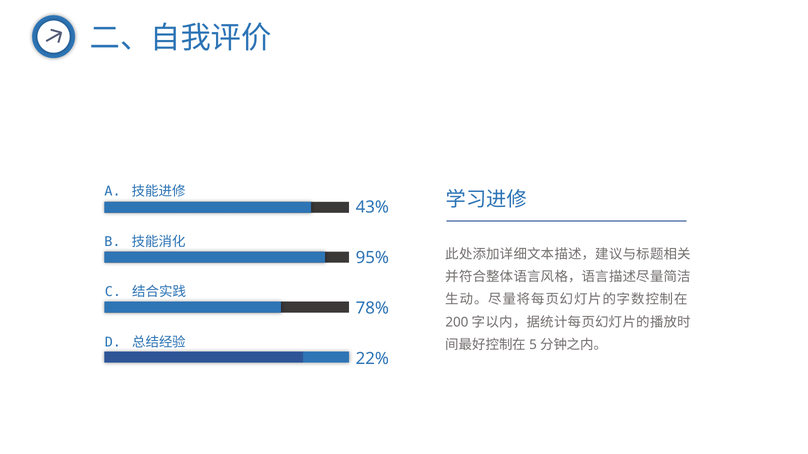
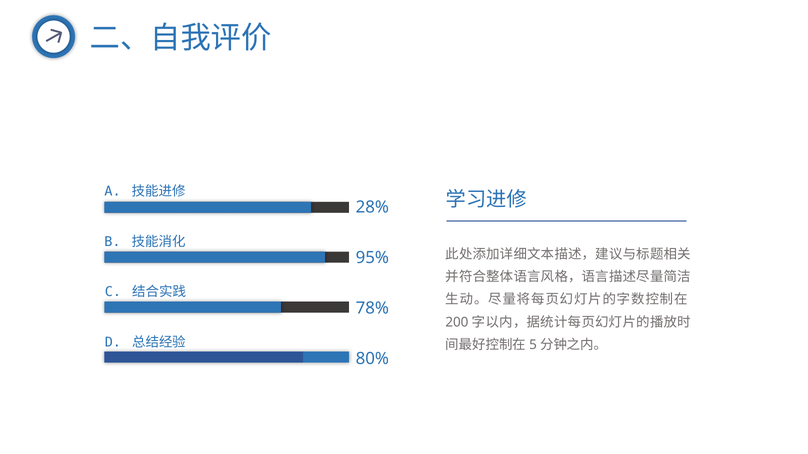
43%: 43% -> 28% (372, 207)
22%: 22% -> 80% (372, 359)
